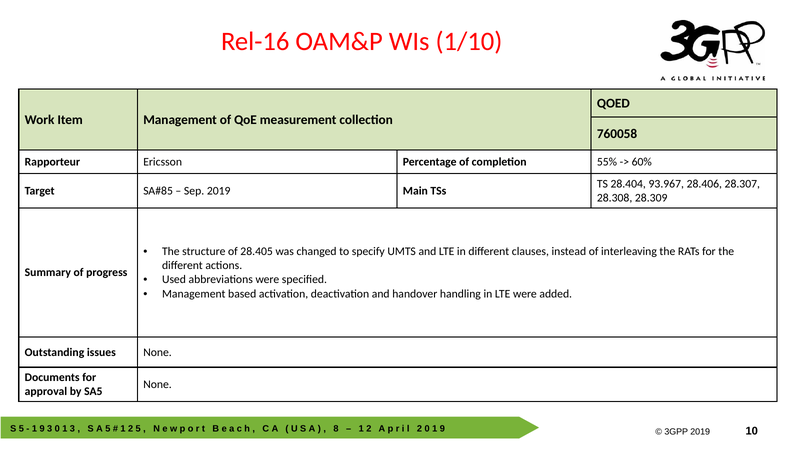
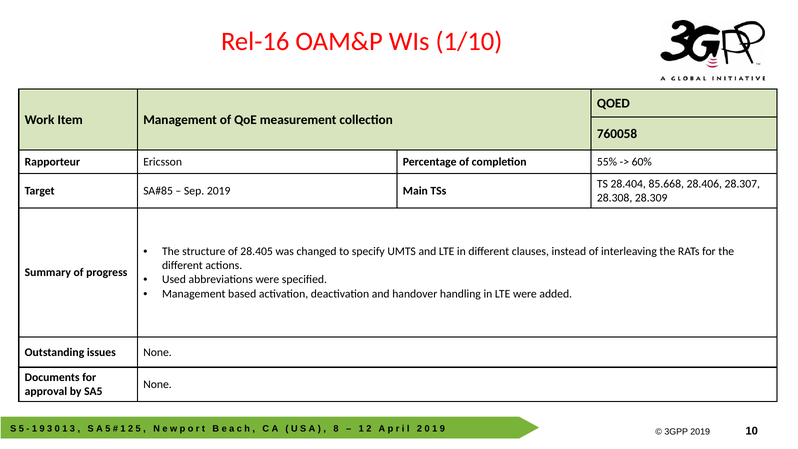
93.967: 93.967 -> 85.668 (666, 184)
